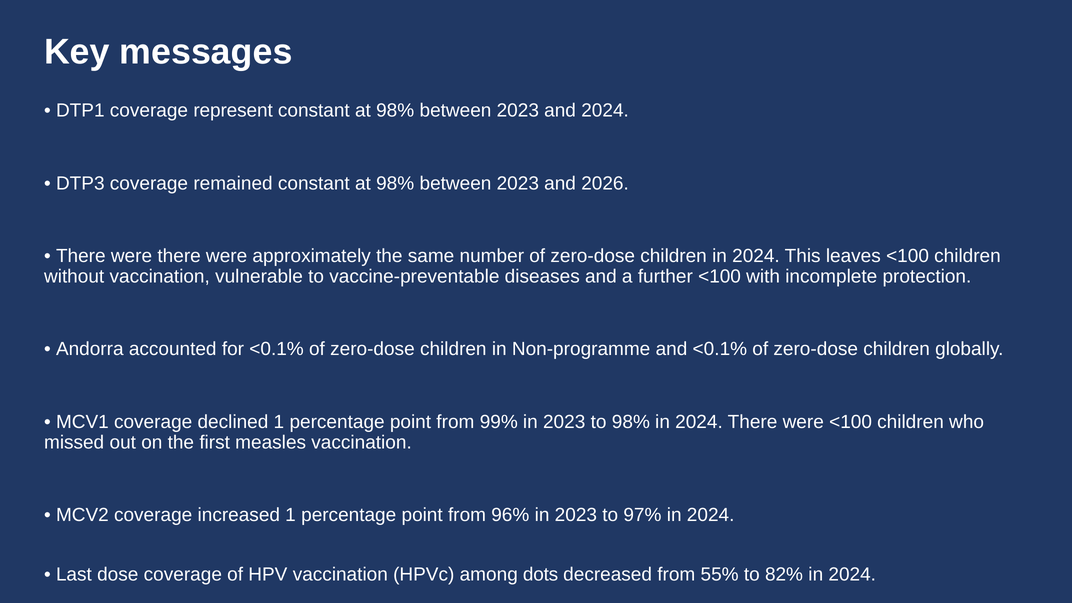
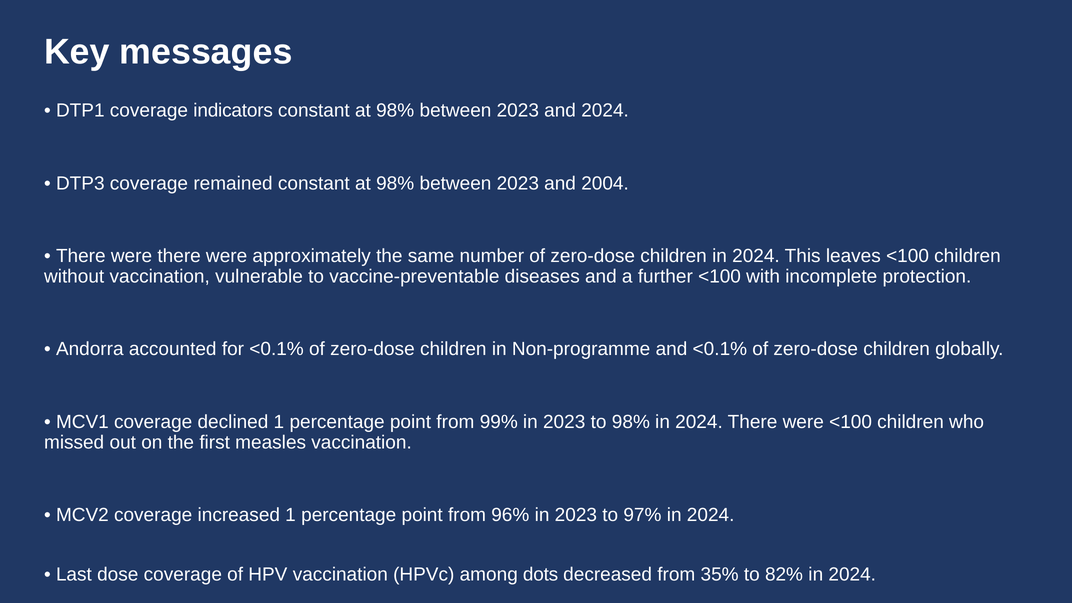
represent: represent -> indicators (233, 111)
2026: 2026 -> 2004 (605, 183)
55%: 55% -> 35% (720, 574)
